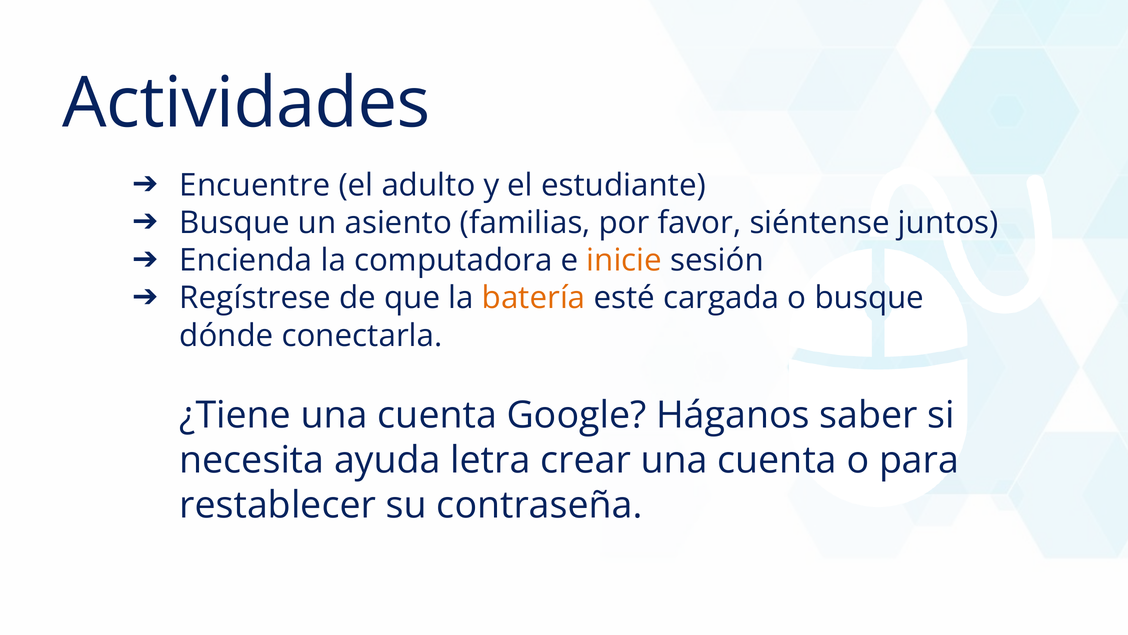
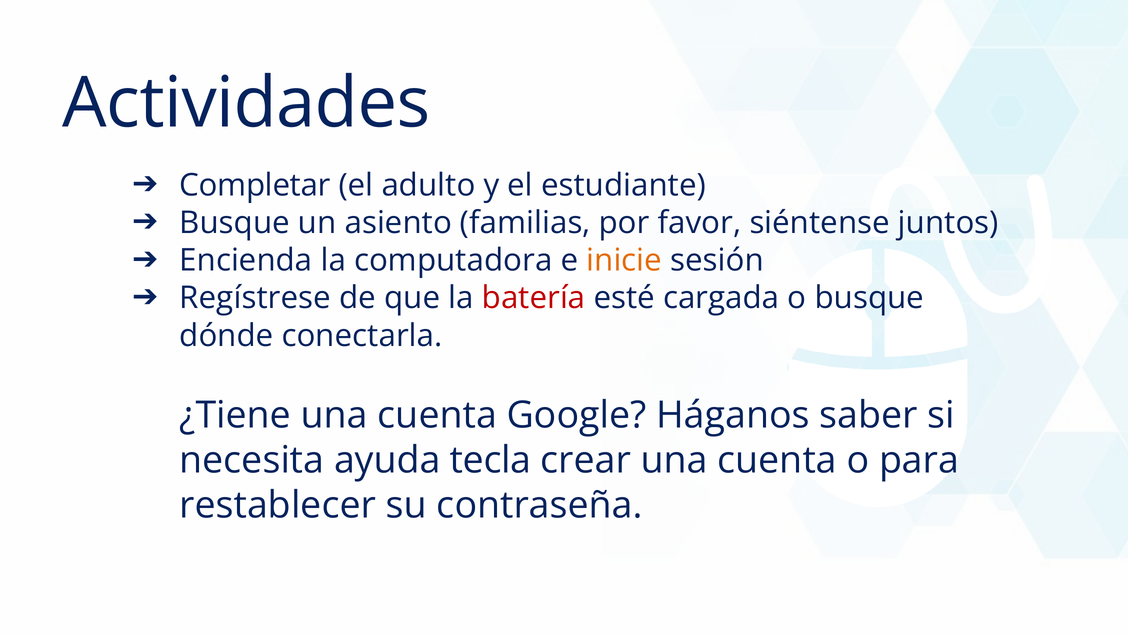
Encuentre: Encuentre -> Completar (255, 185)
batería colour: orange -> red (534, 298)
letra: letra -> tecla (491, 460)
